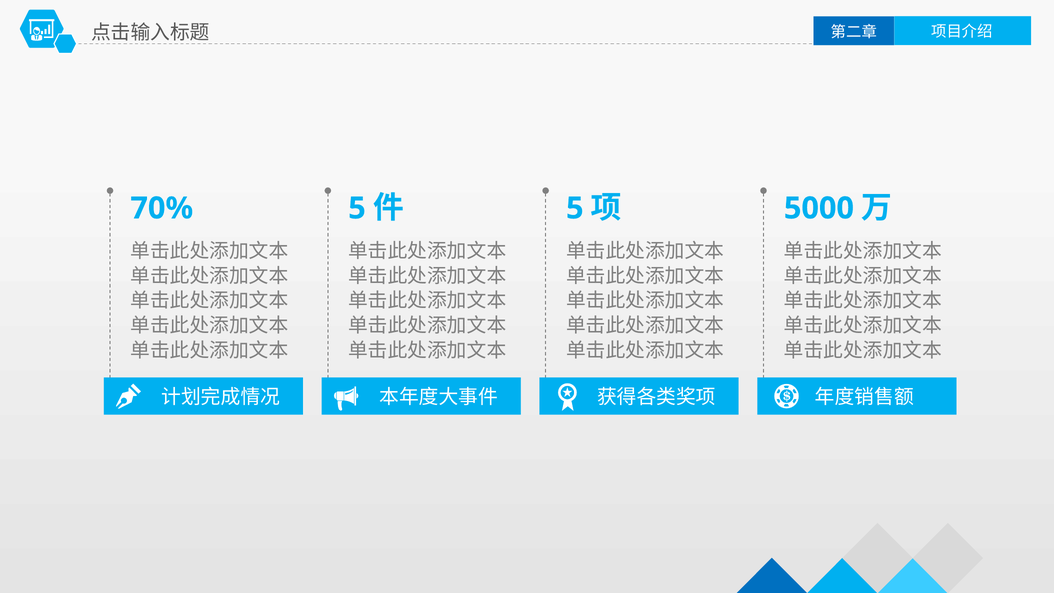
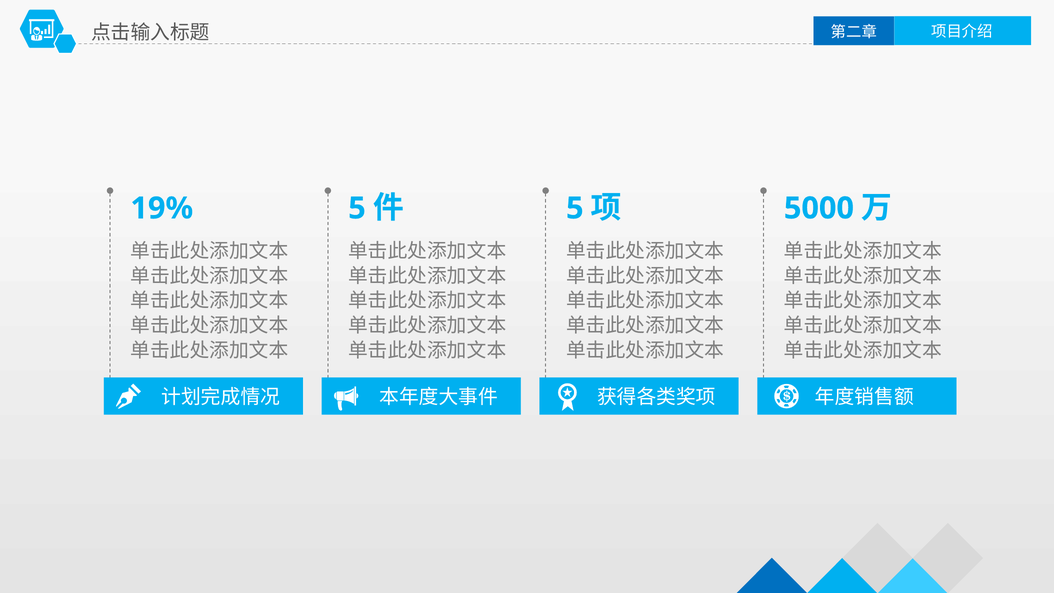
70%: 70% -> 19% (162, 208)
